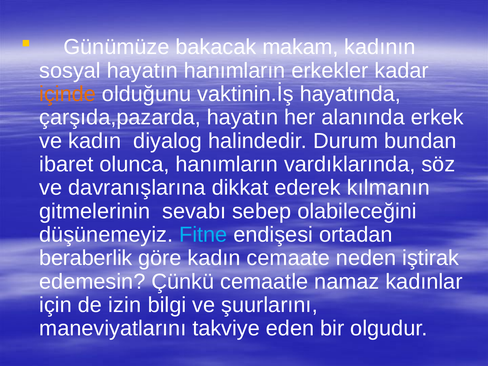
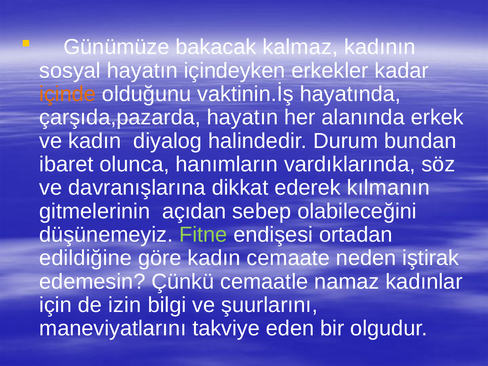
makam: makam -> kalmaz (300, 47)
hayatın hanımların: hanımların -> içindeyken (235, 71)
sevabı: sevabı -> açıdan (194, 211)
Fitne colour: light blue -> light green (203, 235)
beraberlik: beraberlik -> edildiğine (86, 258)
